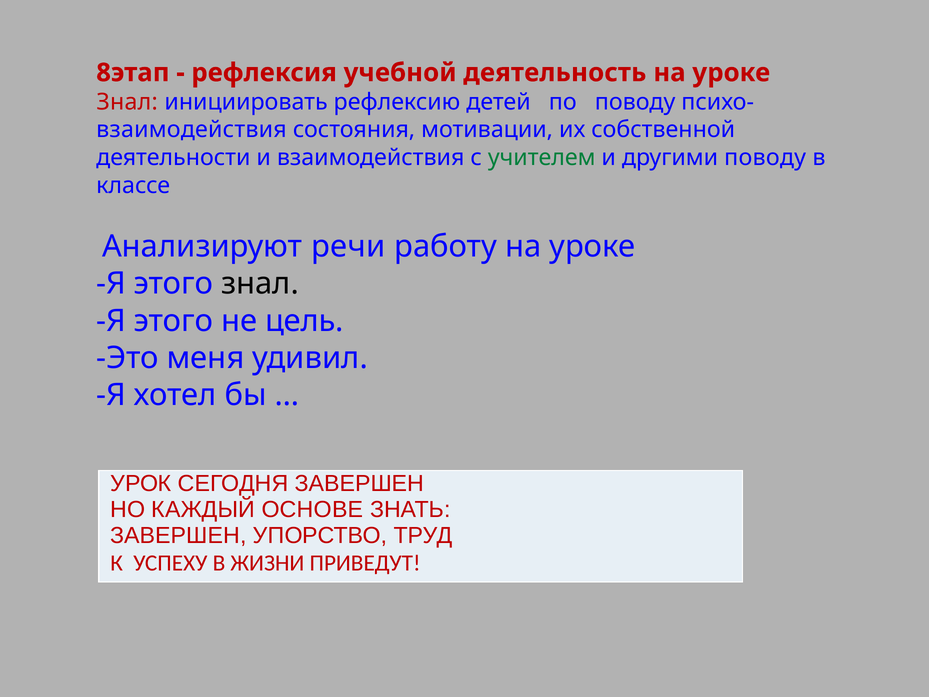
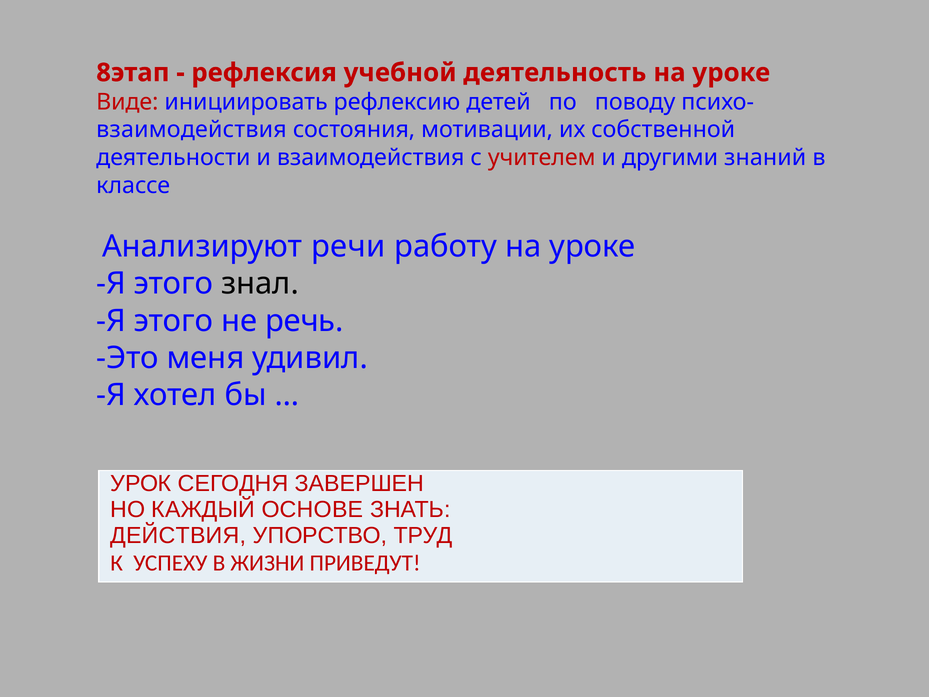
Знал: Знал -> Виде (127, 102)
учителем colour: green -> red (542, 158)
другими поводу: поводу -> знаний (765, 158)
цель: цель -> речь (304, 321)
ЗАВЕРШЕН: ЗАВЕРШЕН -> ДЕЙСТВИЯ (178, 536)
